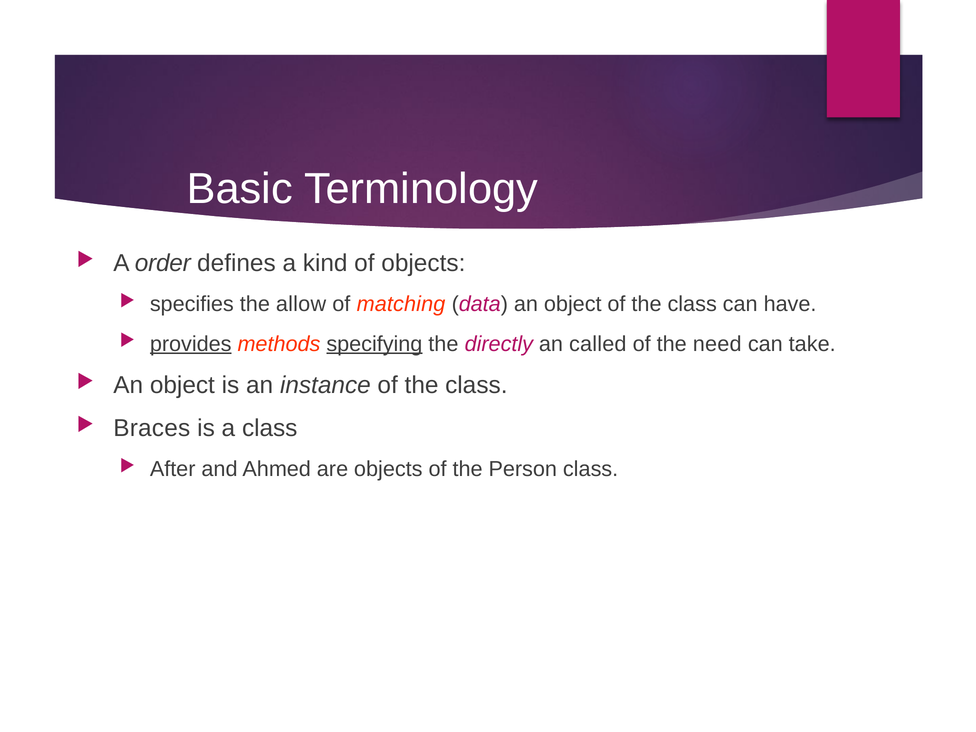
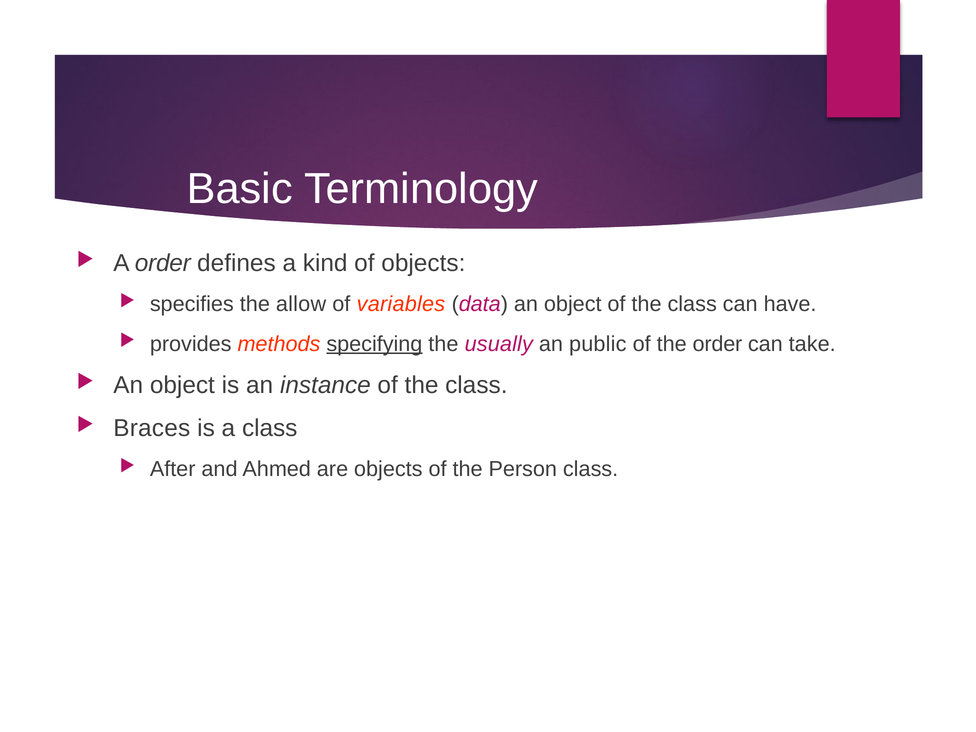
matching: matching -> variables (401, 304)
provides underline: present -> none (191, 344)
directly: directly -> usually (499, 344)
called: called -> public (598, 344)
the need: need -> order (717, 344)
